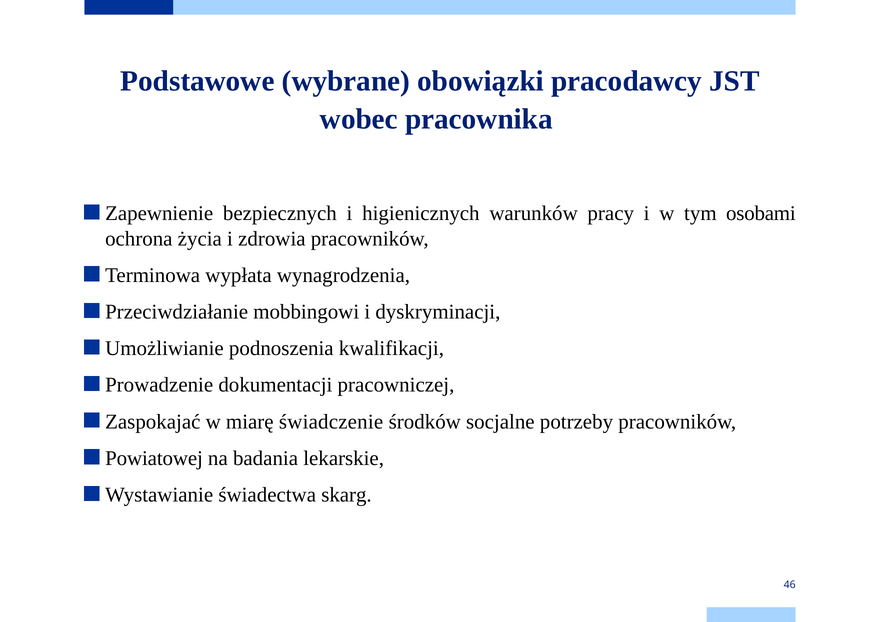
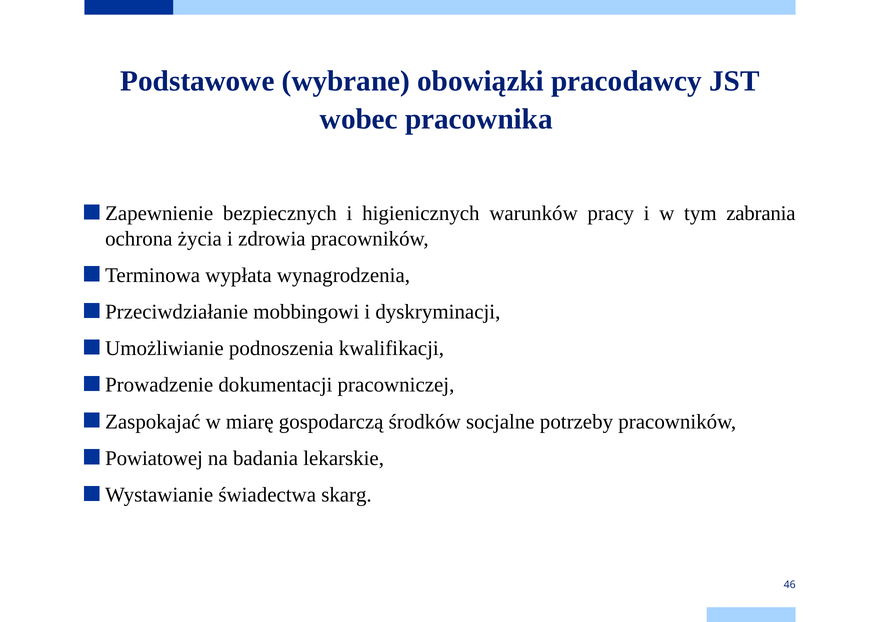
osobami: osobami -> zabrania (761, 214)
świadczenie: świadczenie -> gospodarczą (331, 422)
